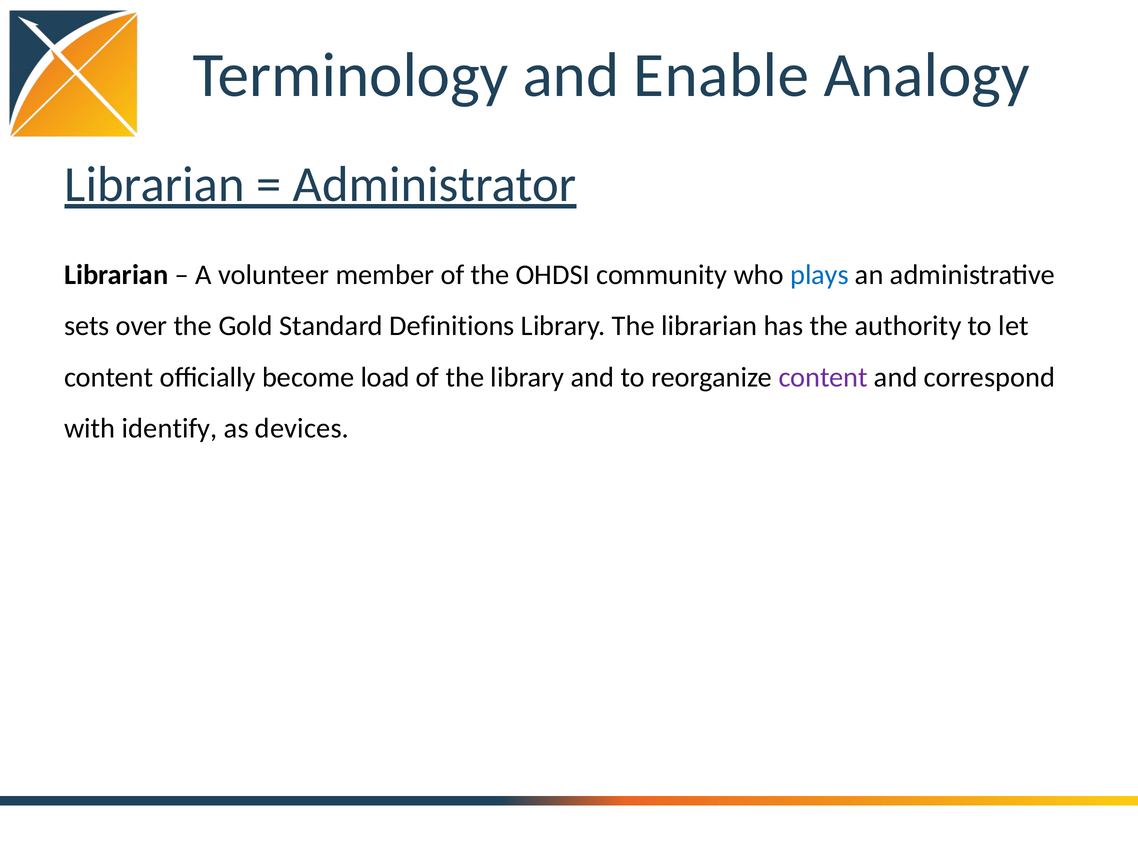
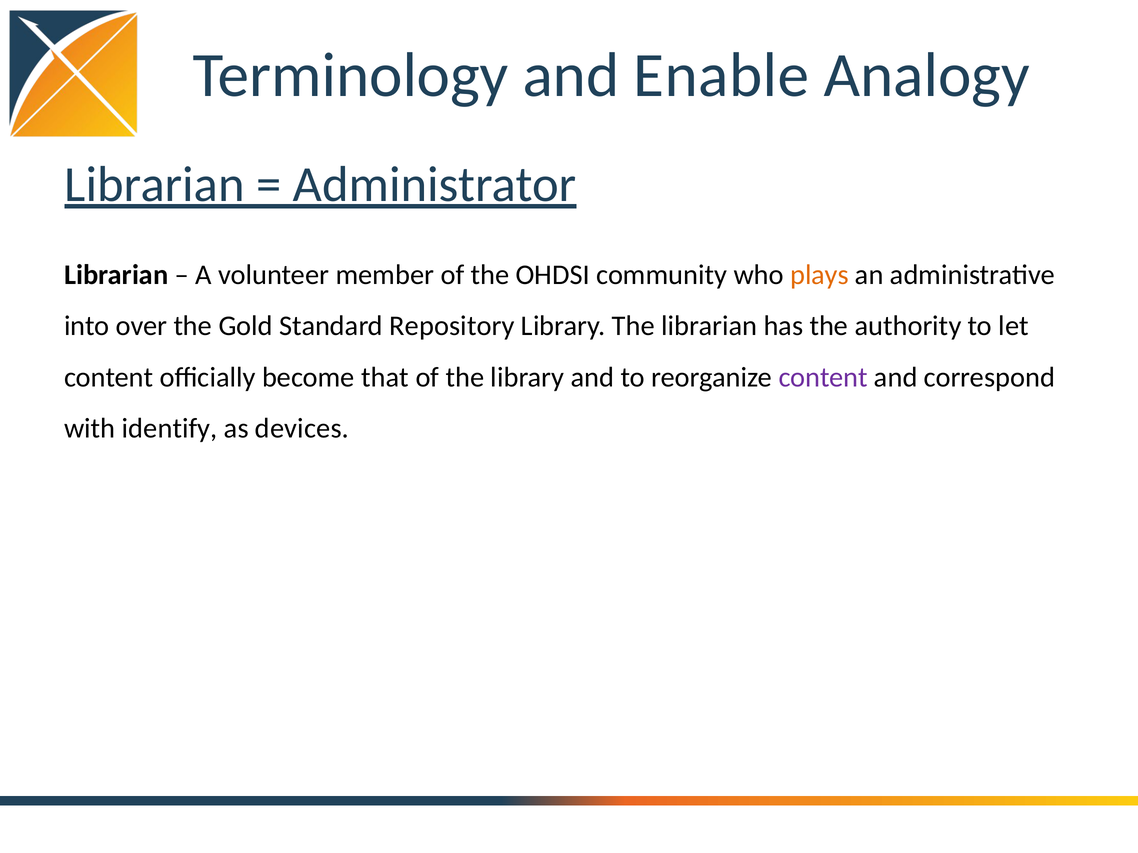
plays colour: blue -> orange (819, 275)
sets: sets -> into (87, 326)
Definitions: Definitions -> Repository (452, 326)
load: load -> that (385, 377)
